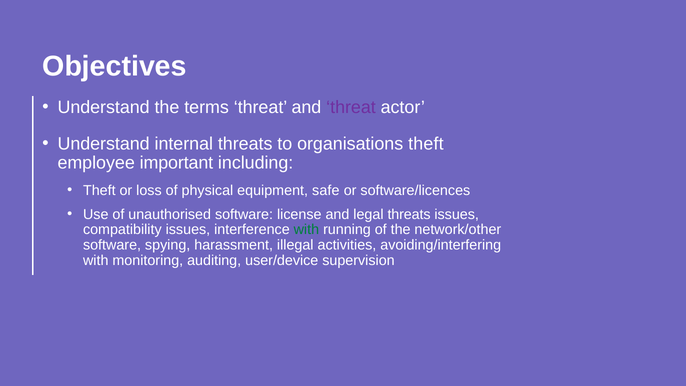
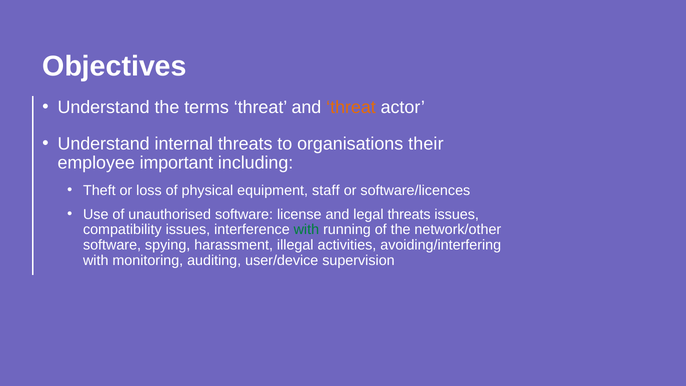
threat colour: purple -> orange (351, 107)
organisations theft: theft -> their (426, 144)
safe: safe -> staff (326, 190)
